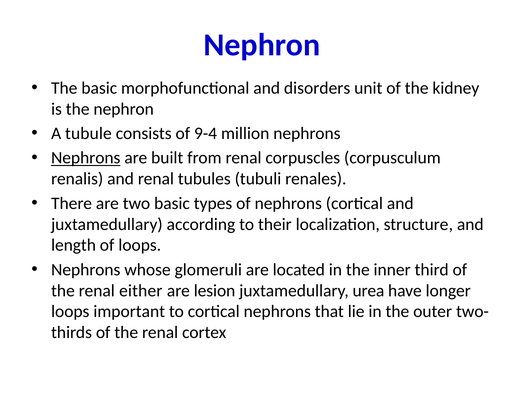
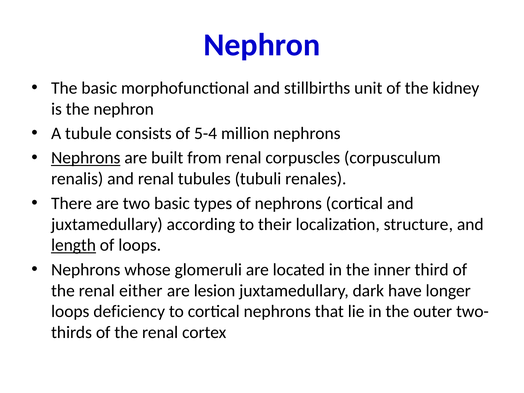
disorders: disorders -> stillbirths (317, 88)
9-4: 9-4 -> 5-4 (206, 133)
length underline: none -> present (74, 245)
urea: urea -> dark (368, 291)
important: important -> deficiency (129, 312)
